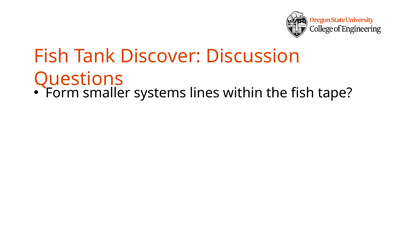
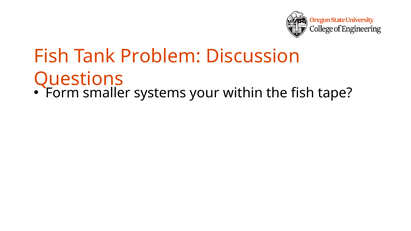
Discover: Discover -> Problem (160, 56)
lines: lines -> your (204, 93)
